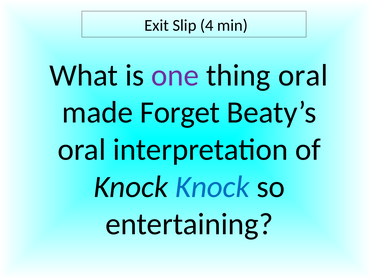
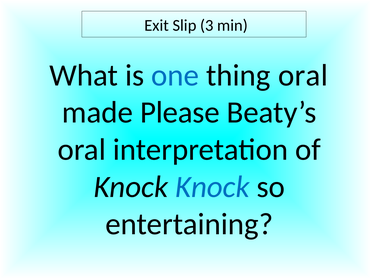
4: 4 -> 3 (207, 25)
one colour: purple -> blue (175, 75)
Forget: Forget -> Please (180, 112)
